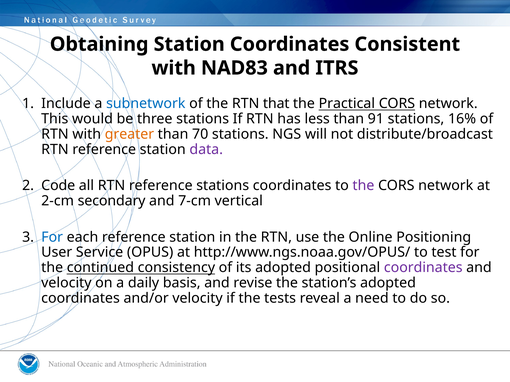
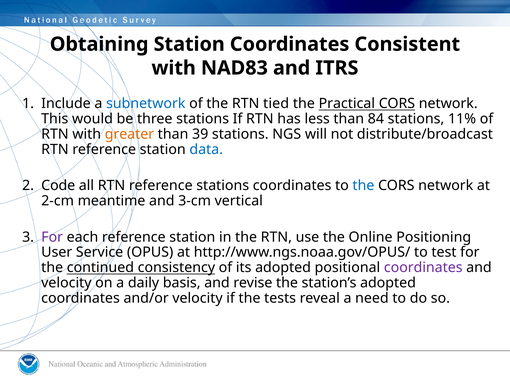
that: that -> tied (276, 104)
91: 91 -> 84 (376, 119)
16%: 16% -> 11% (462, 119)
70: 70 -> 39 (200, 134)
data colour: purple -> blue (206, 150)
the colour: purple -> blue (363, 186)
secondary: secondary -> meantime (112, 201)
7-cm: 7-cm -> 3-cm (195, 201)
For colour: blue -> purple (52, 237)
